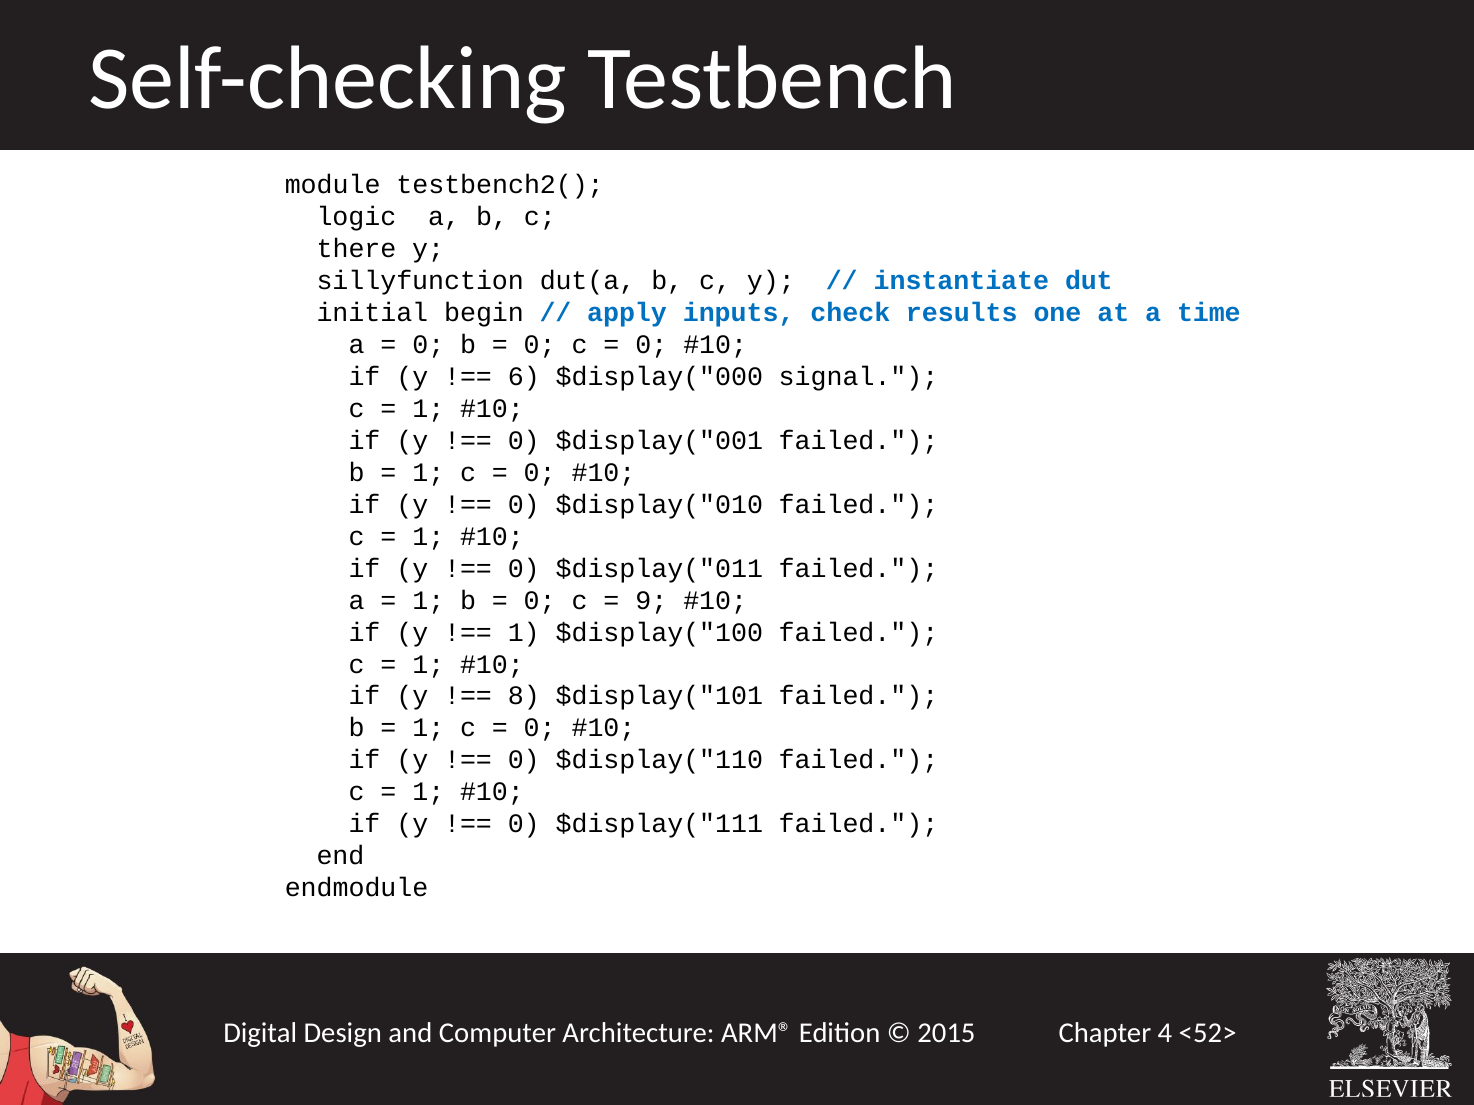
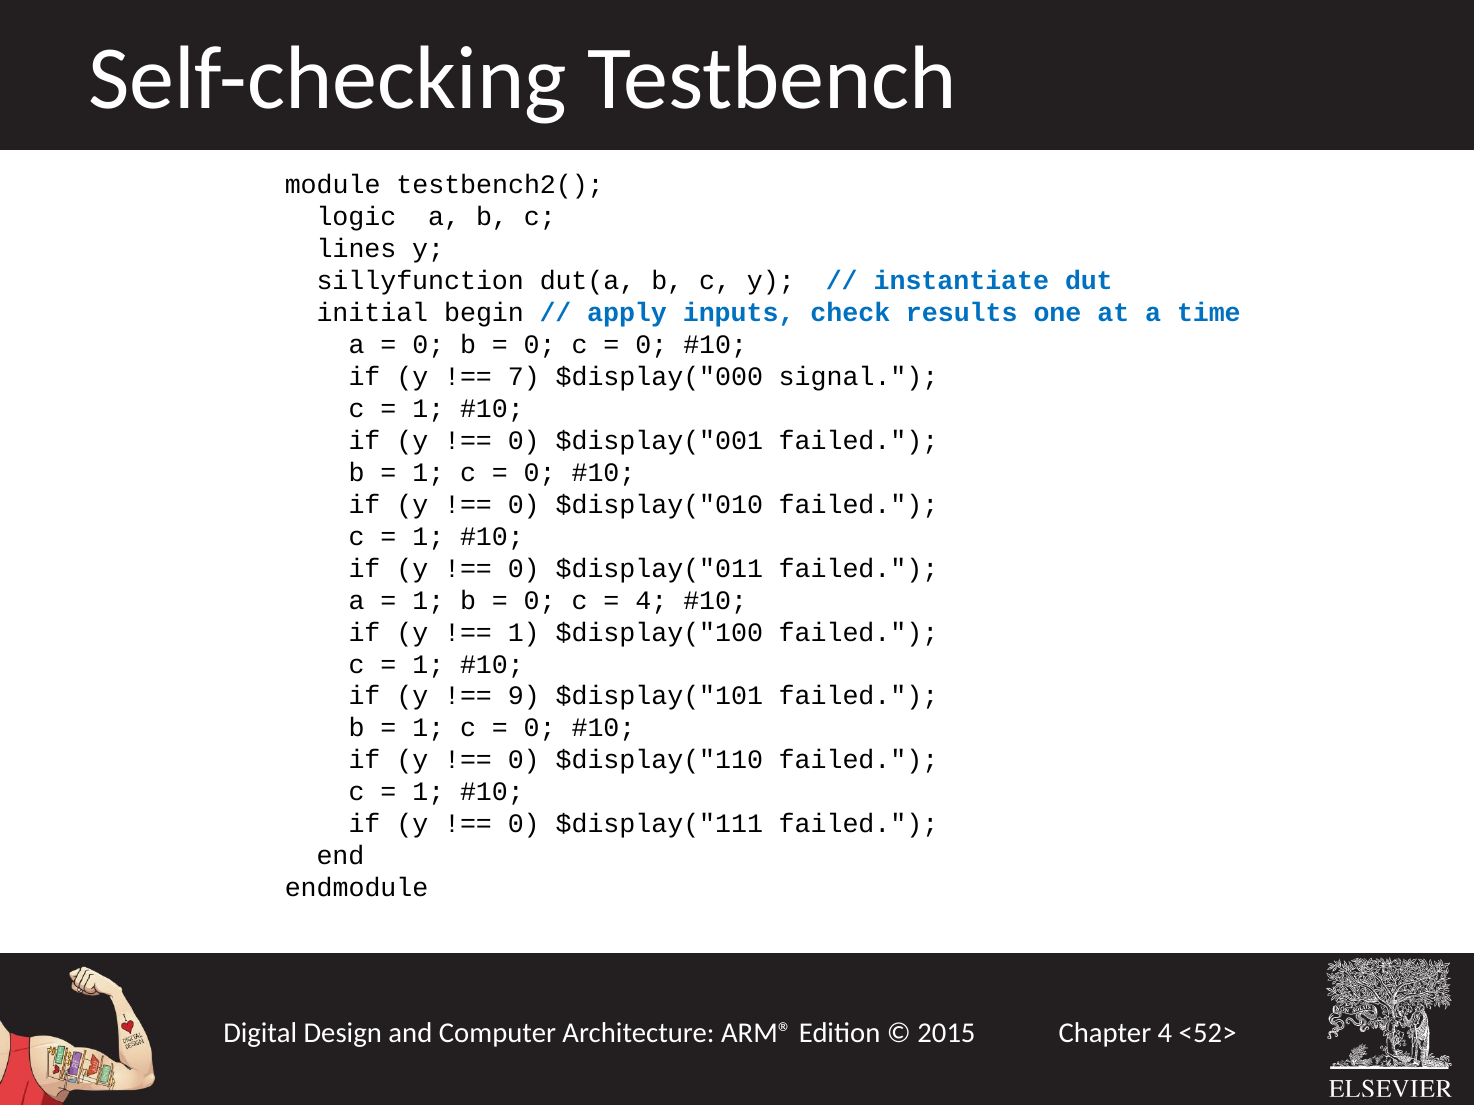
there: there -> lines (357, 249)
6: 6 -> 7 (524, 377)
9: 9 -> 4 (651, 601)
8: 8 -> 9 (524, 697)
